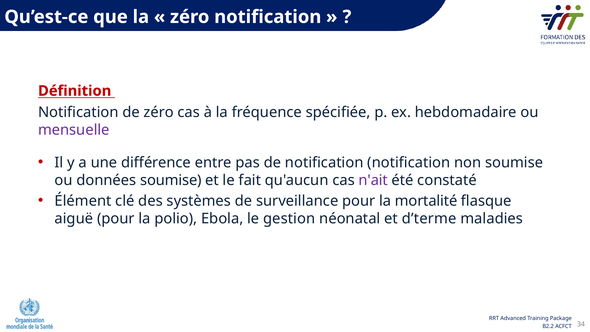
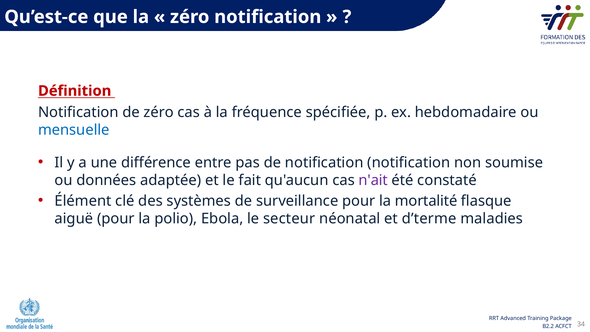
mensuelle colour: purple -> blue (74, 130)
données soumise: soumise -> adaptée (171, 180)
gestion: gestion -> secteur (289, 218)
